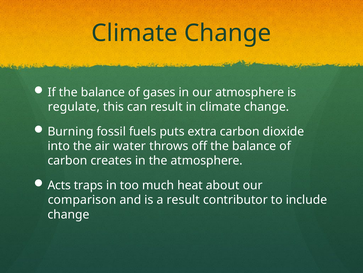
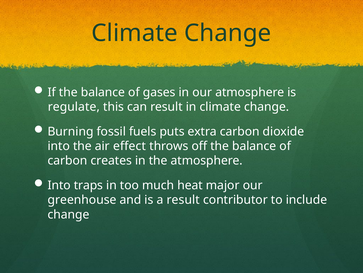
water: water -> effect (130, 146)
Acts: Acts -> Into (59, 185)
about: about -> major (223, 185)
comparison: comparison -> greenhouse (82, 199)
